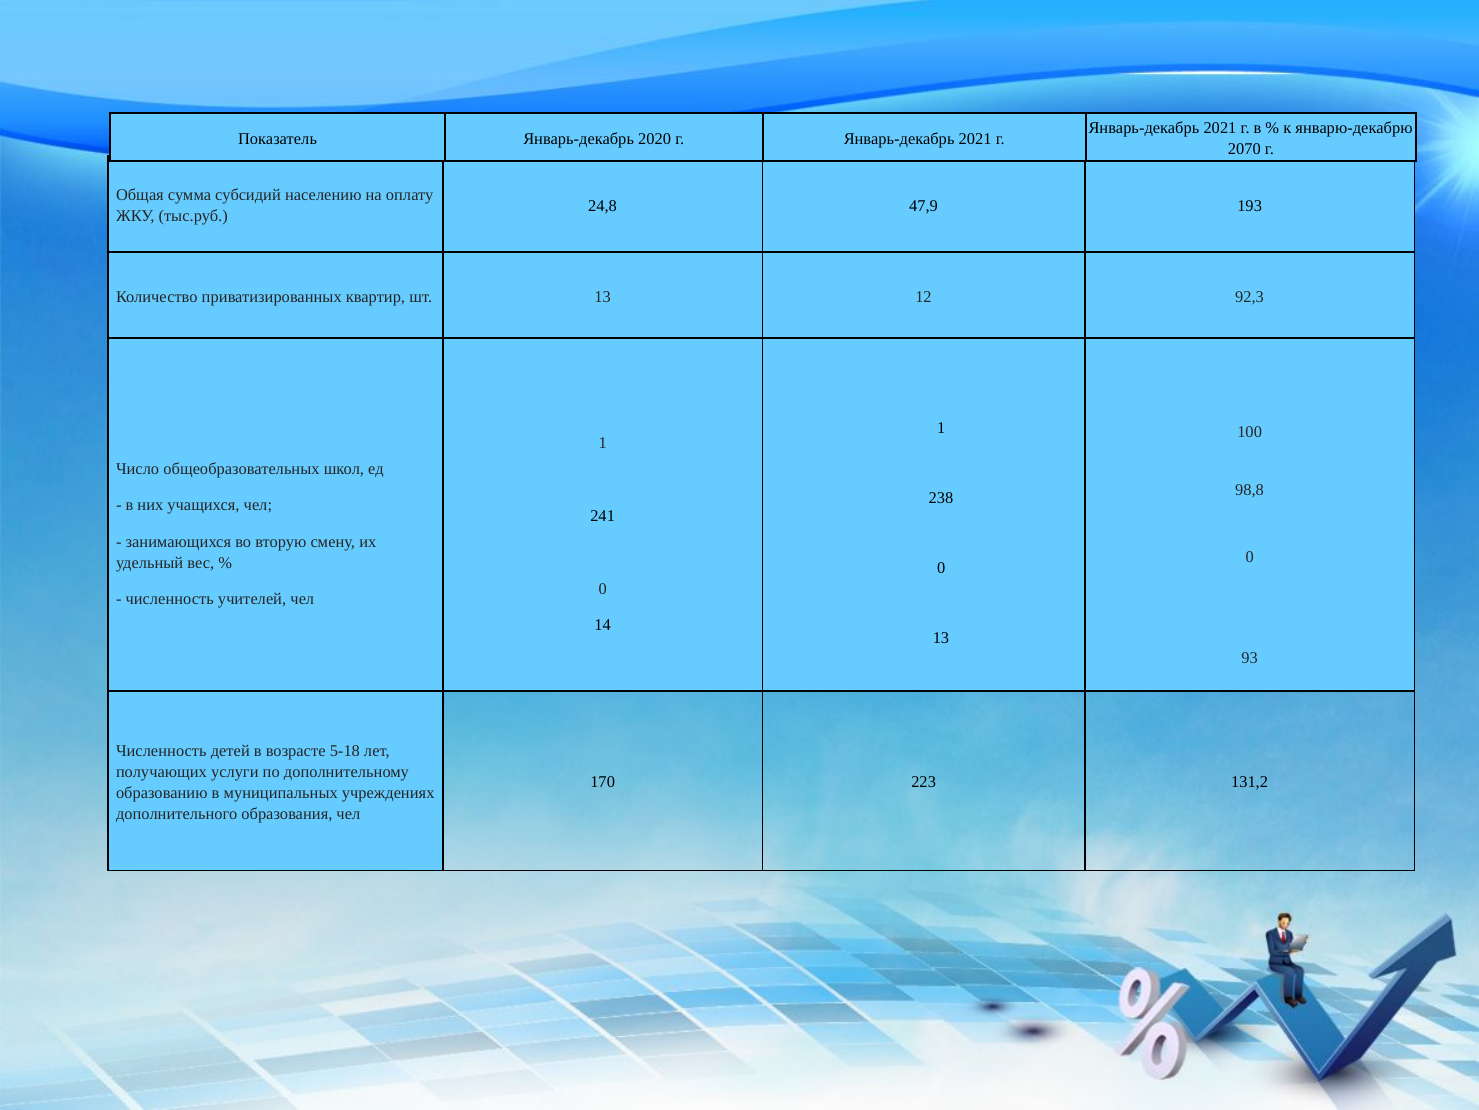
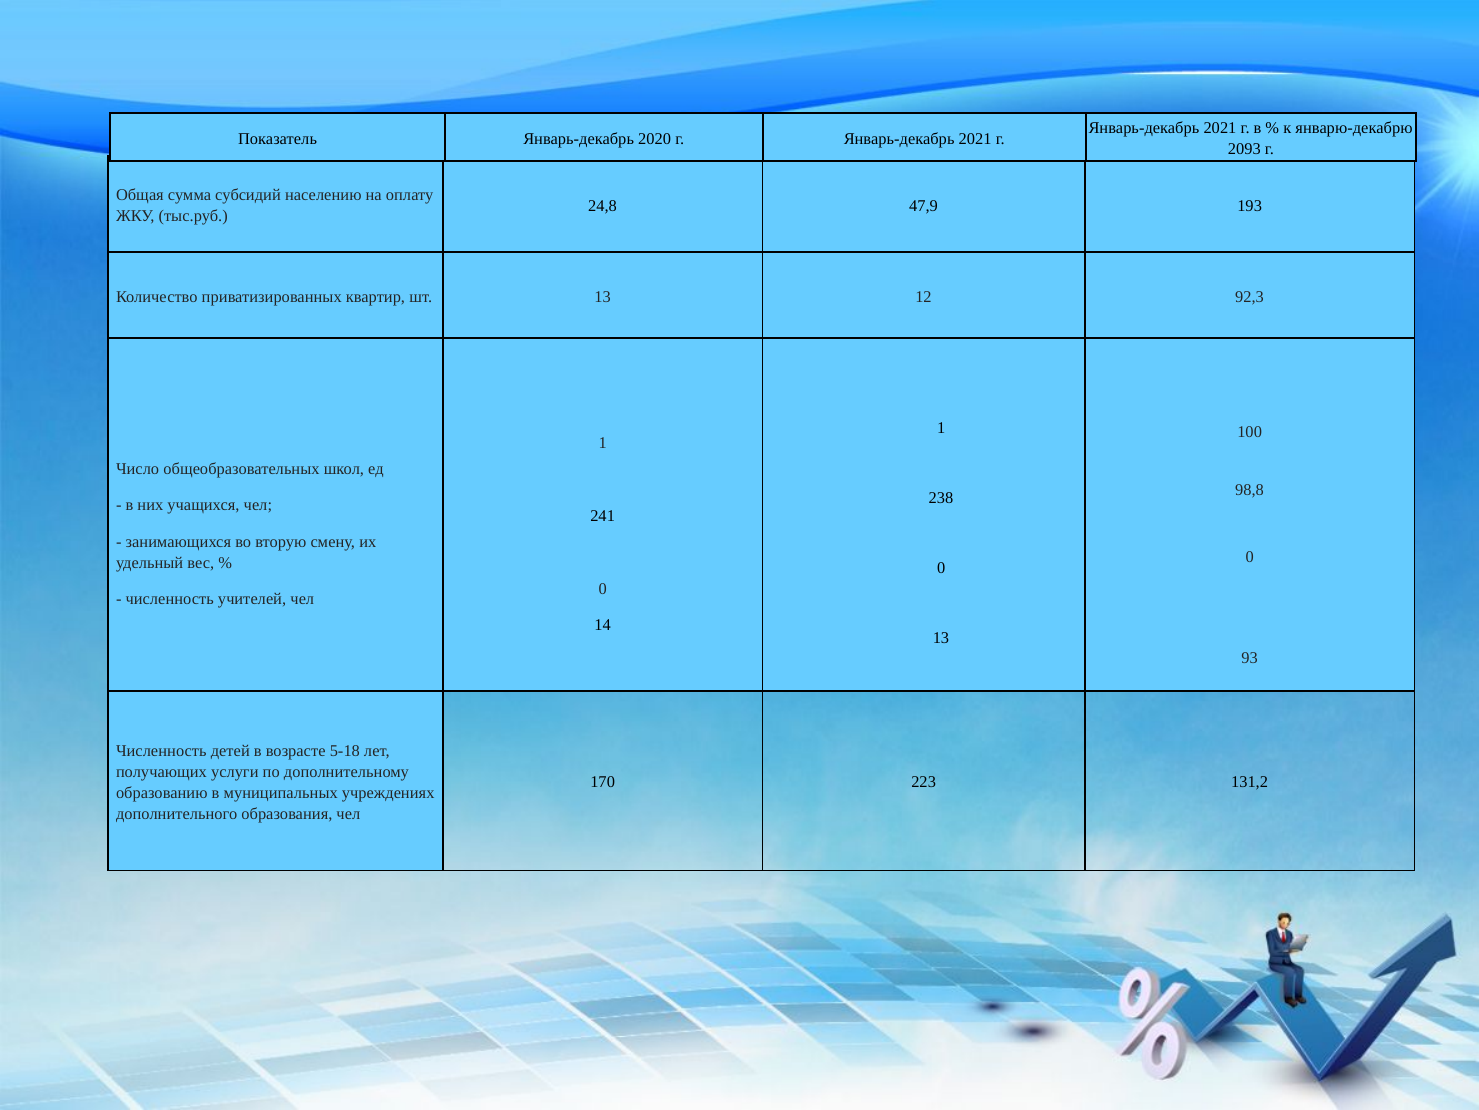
2070: 2070 -> 2093 (1244, 149)
